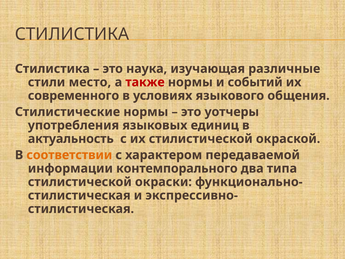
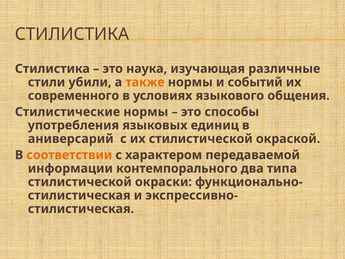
место: место -> убили (90, 82)
также colour: red -> orange (145, 82)
уотчеры: уотчеры -> способы (232, 112)
актуальность: актуальность -> аниверсарий (71, 139)
